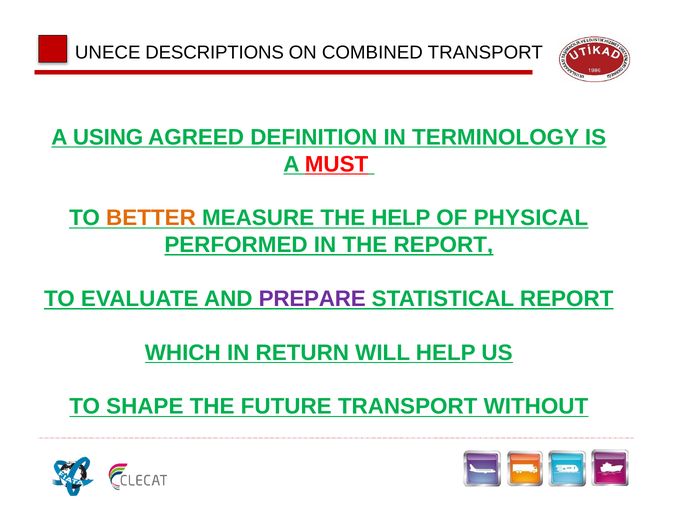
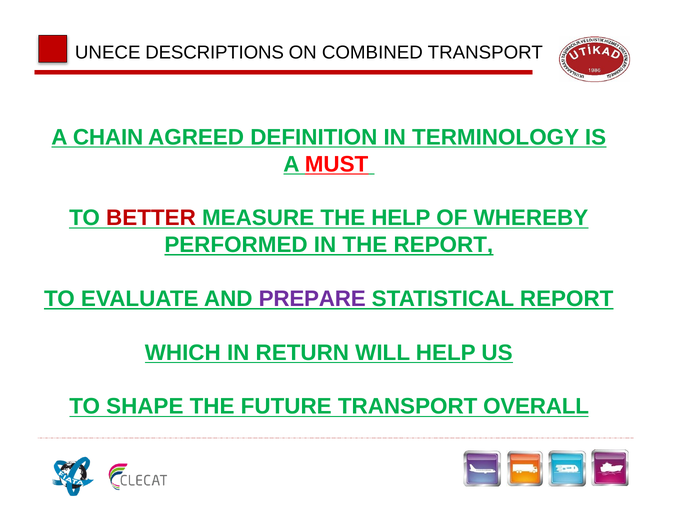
USING: USING -> CHAIN (108, 137)
BETTER colour: orange -> red (151, 218)
PHYSICAL: PHYSICAL -> WHEREBY (531, 218)
WITHOUT: WITHOUT -> OVERALL (536, 406)
